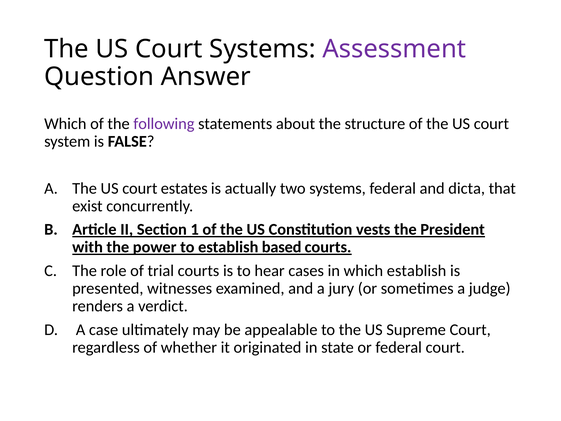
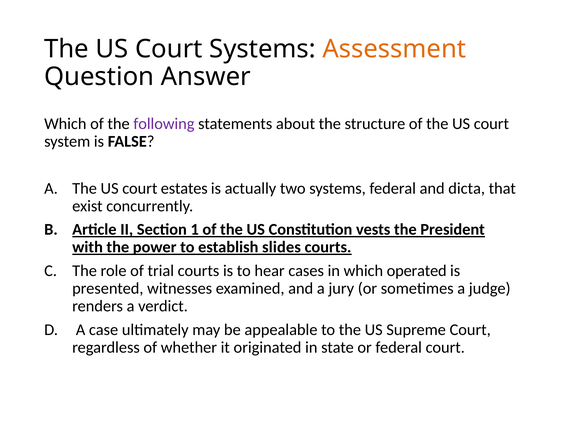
Assessment colour: purple -> orange (394, 49)
based: based -> slides (281, 247)
which establish: establish -> operated (417, 271)
